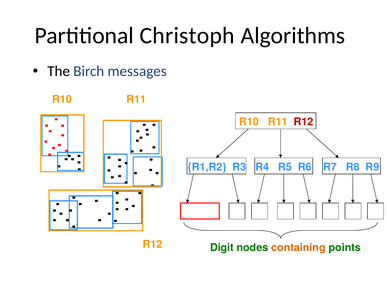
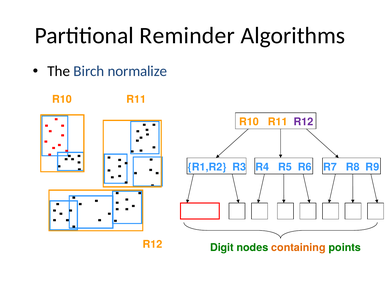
Christoph: Christoph -> Reminder (187, 36)
messages: messages -> normalize (137, 71)
R12 colour: red -> purple (304, 122)
